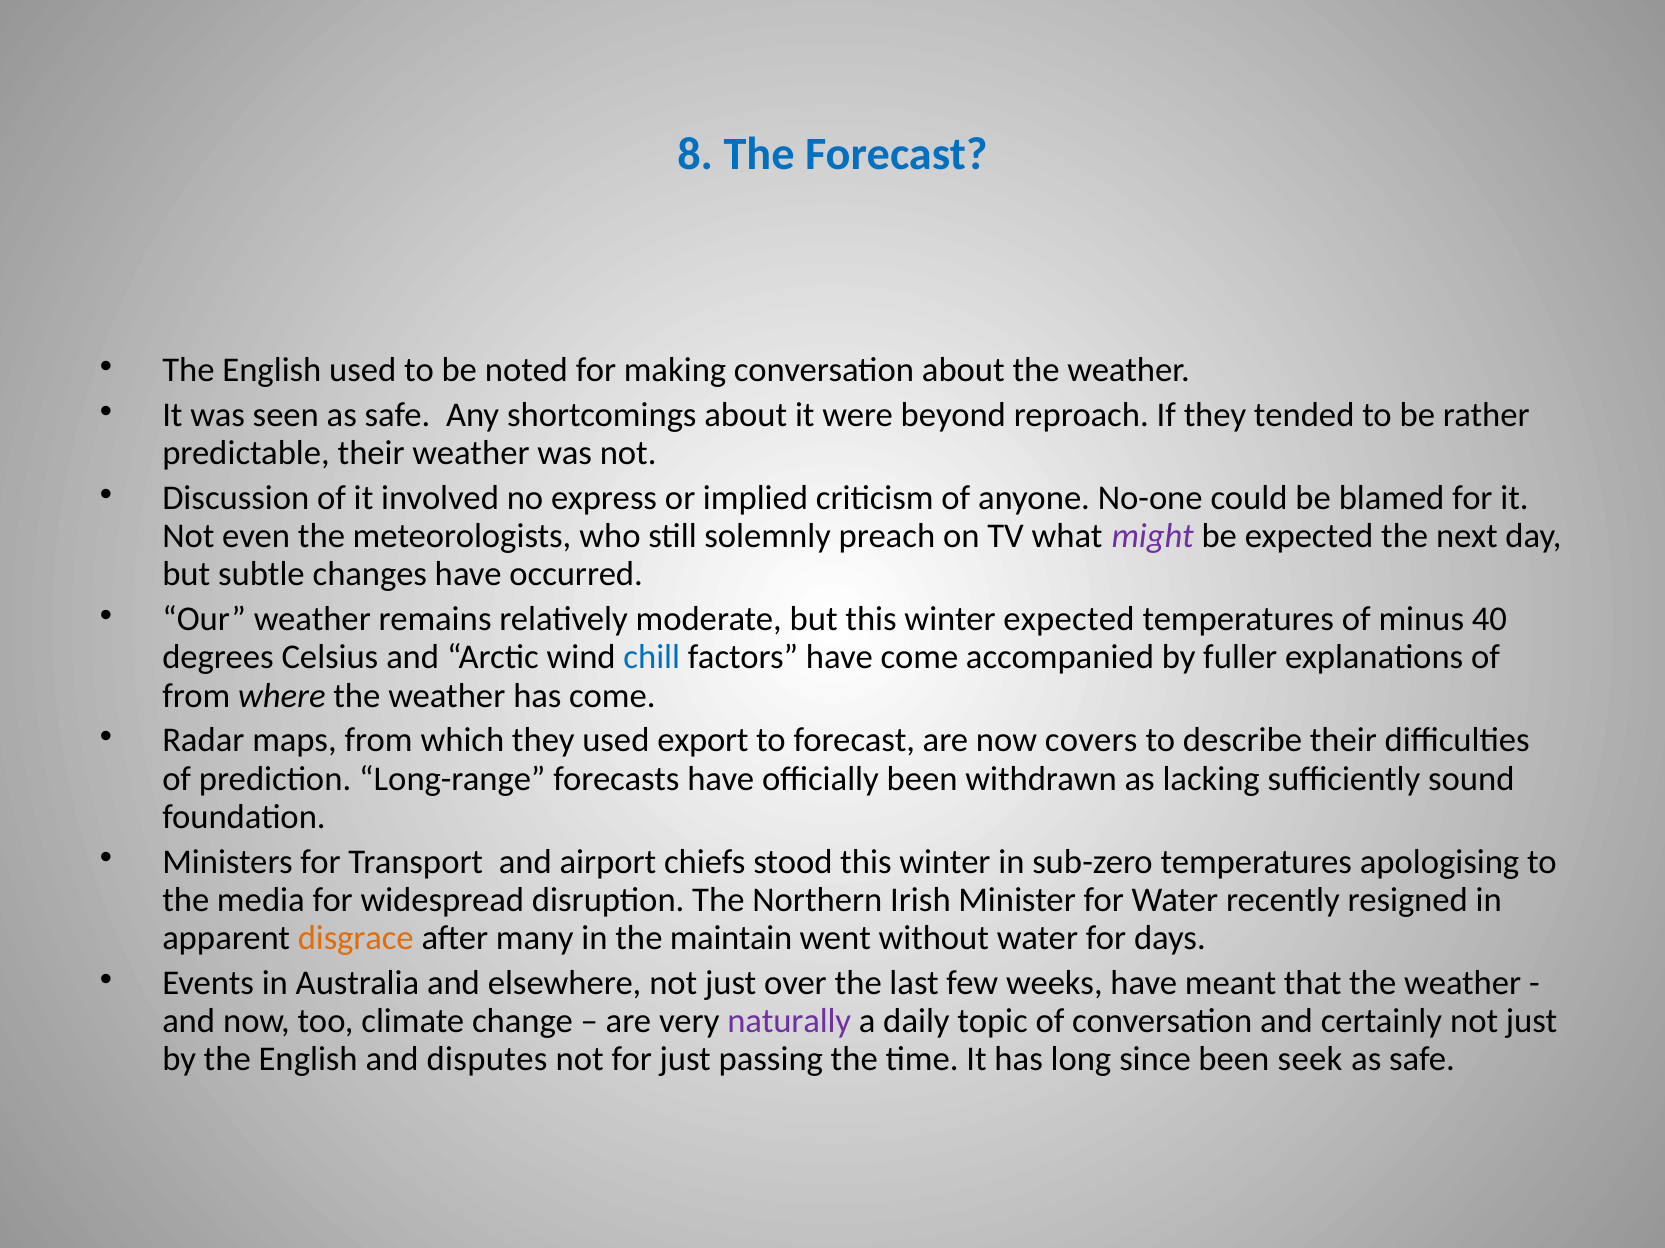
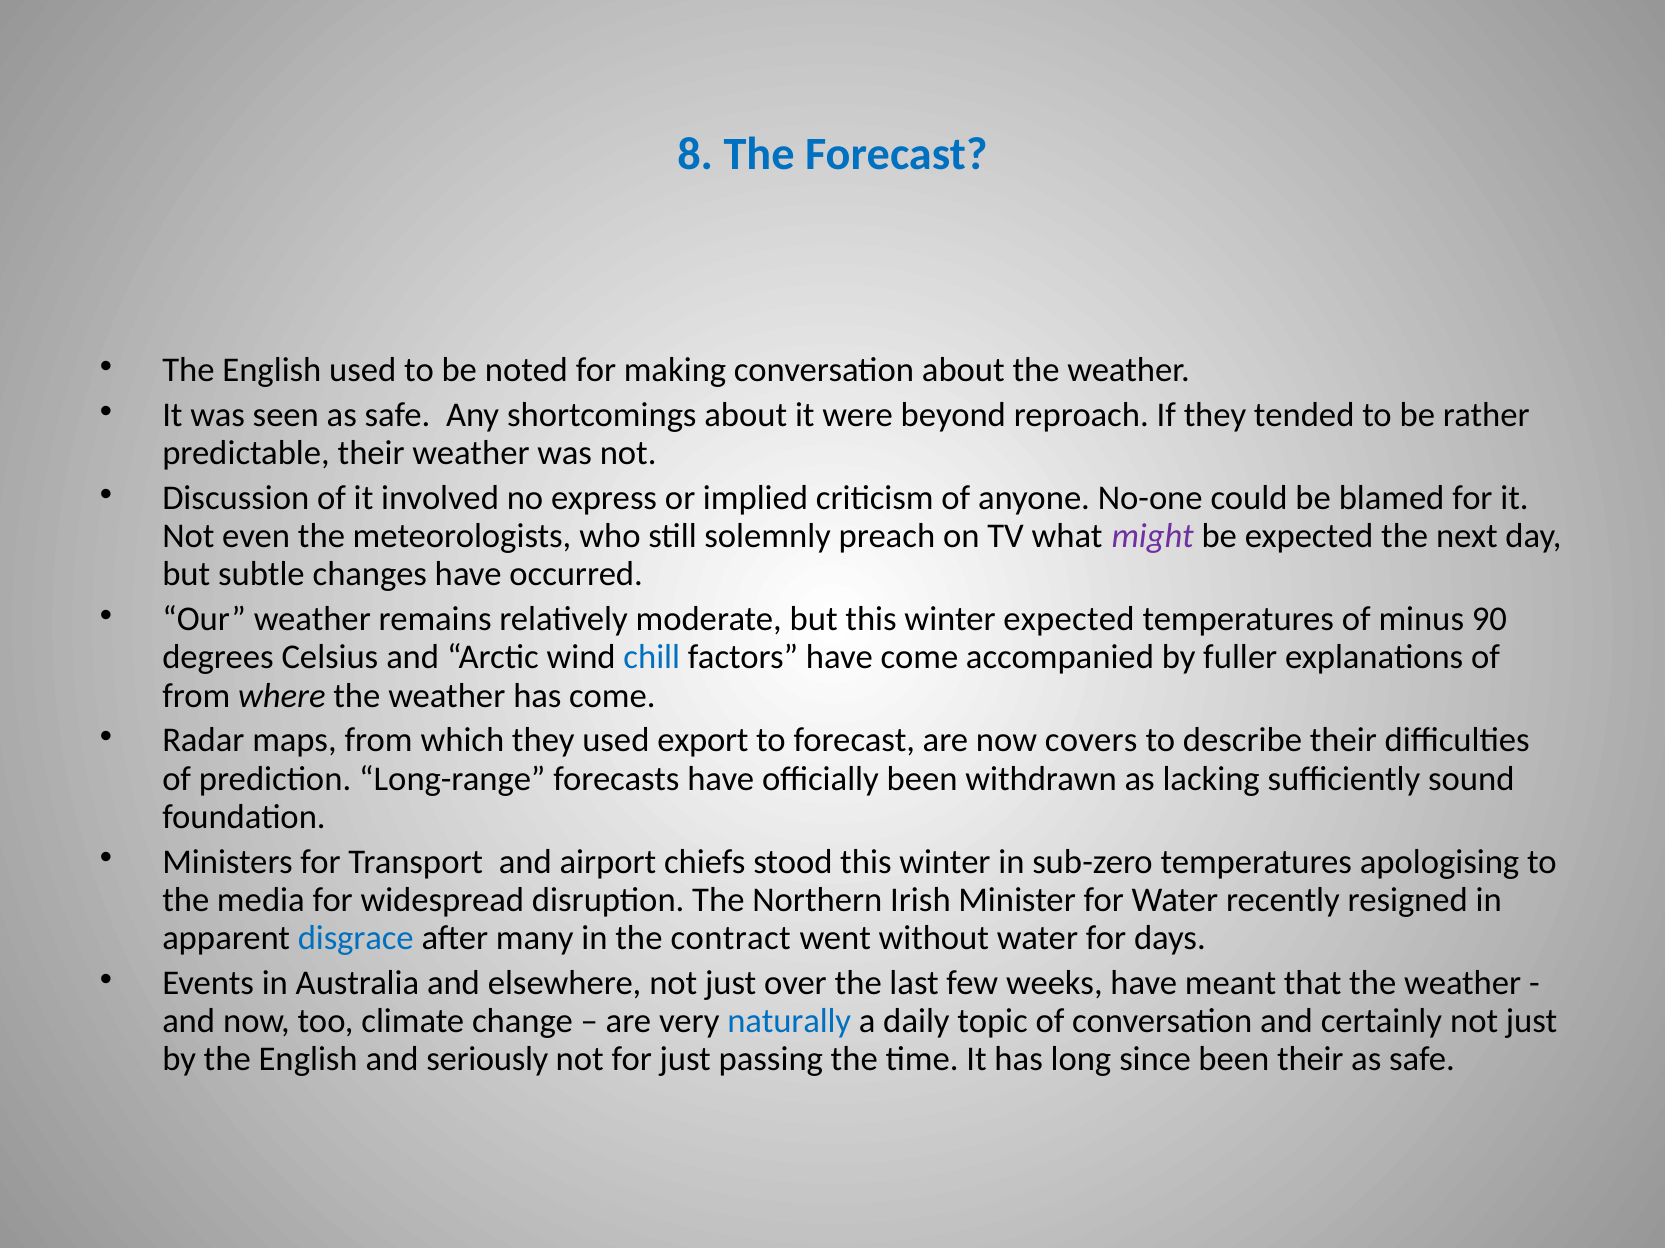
40: 40 -> 90 (1489, 620)
disgrace colour: orange -> blue (356, 939)
maintain: maintain -> contract (731, 939)
naturally colour: purple -> blue (789, 1022)
disputes: disputes -> seriously (487, 1060)
been seek: seek -> their (1310, 1060)
